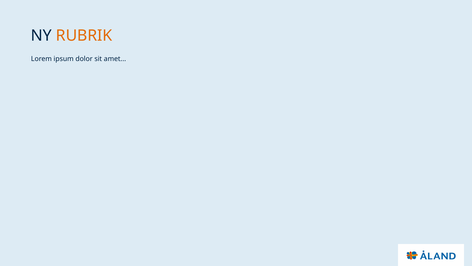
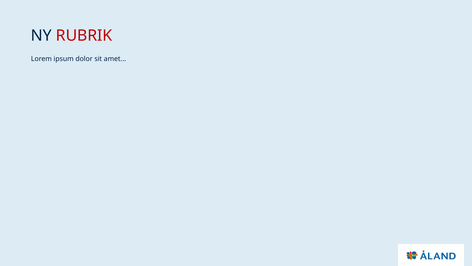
RUBRIK colour: orange -> red (84, 36)
